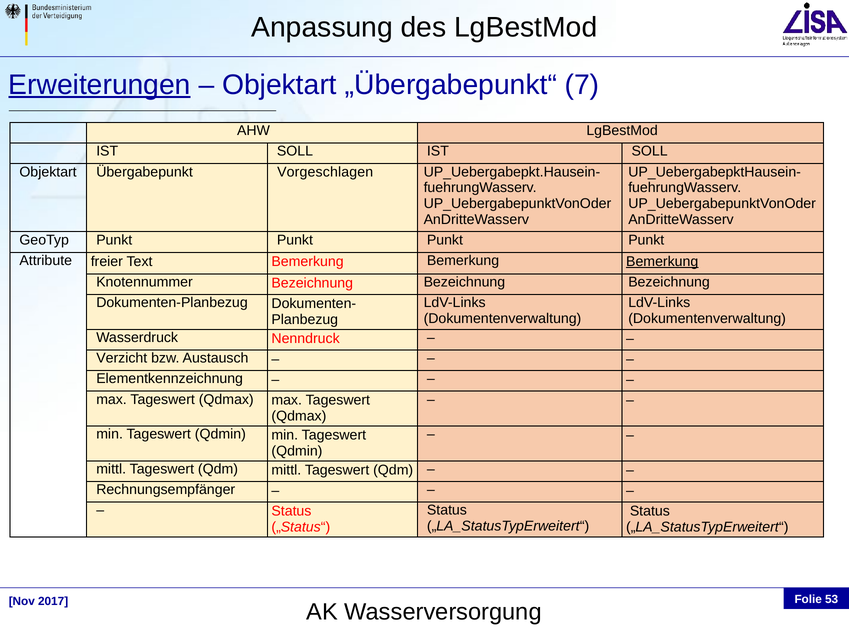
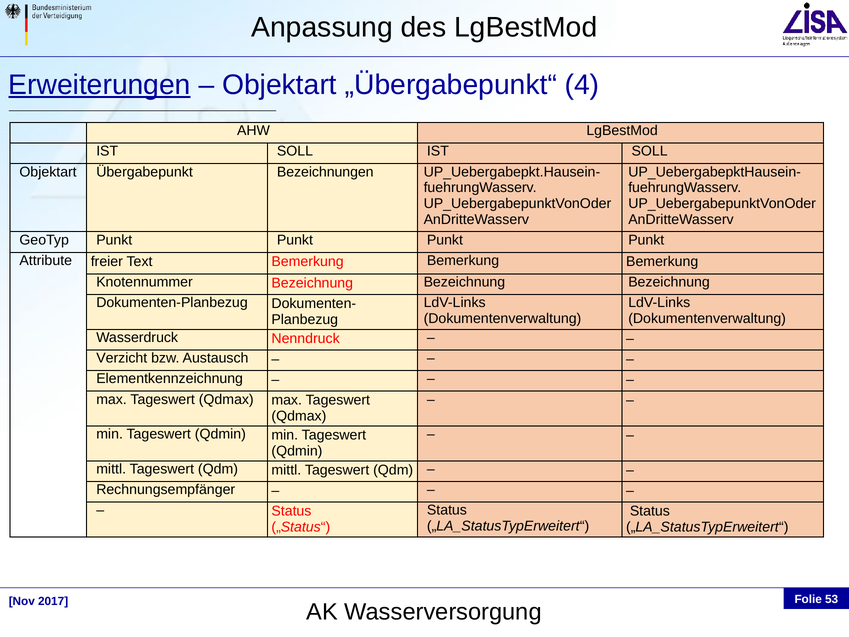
7: 7 -> 4 (582, 85)
Vorgeschlagen: Vorgeschlagen -> Bezeichnungen (325, 172)
Bemerkung underline: present -> none (662, 261)
